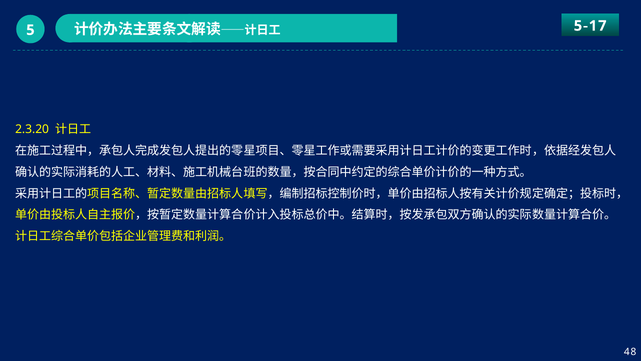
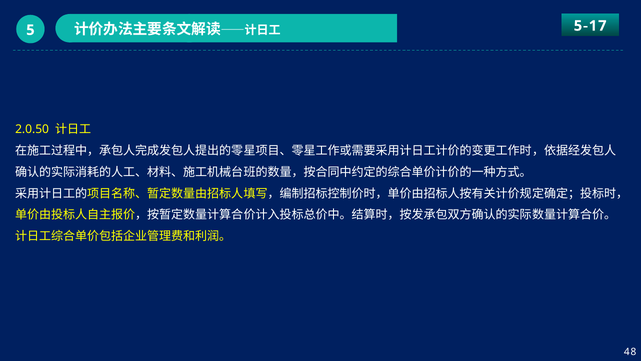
2.3.20: 2.3.20 -> 2.0.50 (32, 129)
